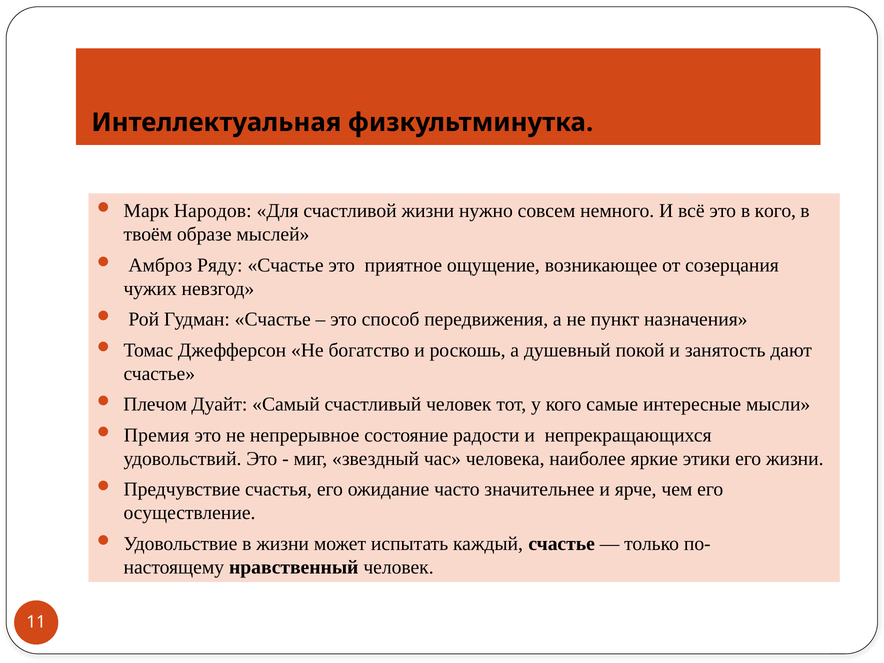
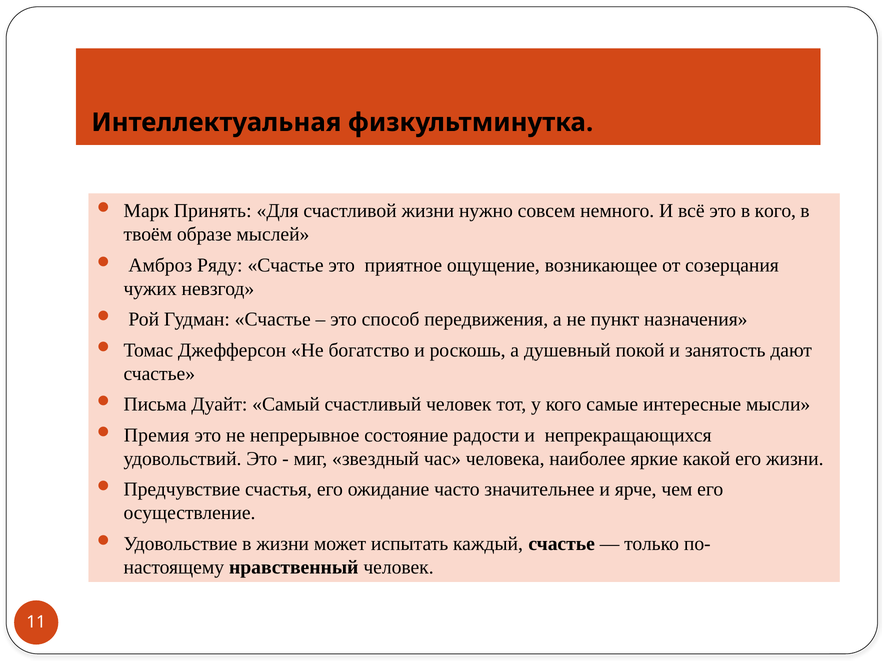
Народов: Народов -> Принять (213, 211)
Плечом: Плечом -> Письма (155, 404)
этики: этики -> какой (707, 459)
